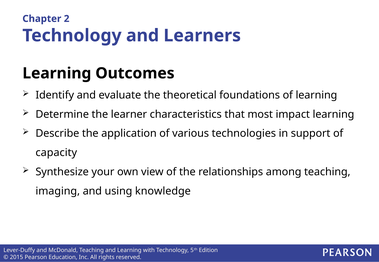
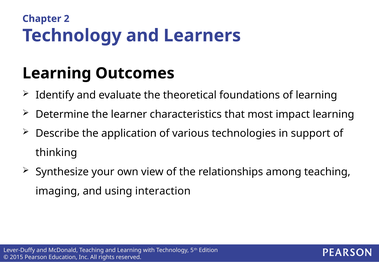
capacity: capacity -> thinking (56, 153)
knowledge: knowledge -> interaction (163, 191)
